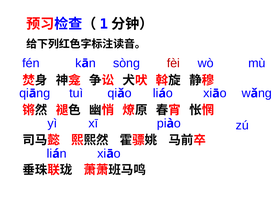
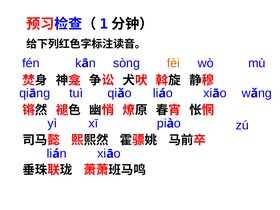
fèi colour: red -> orange (173, 63)
